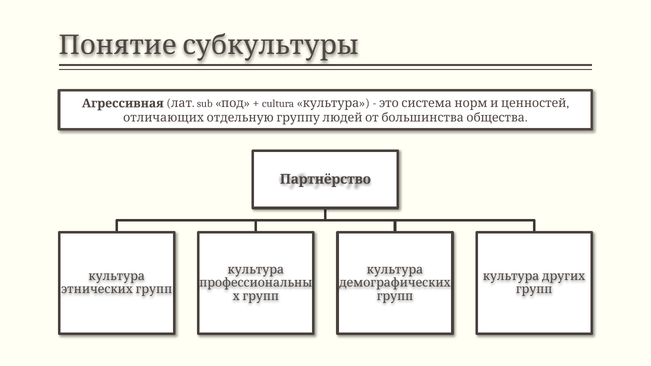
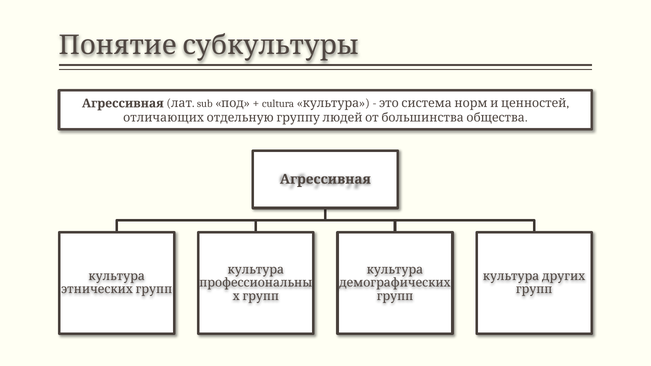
Партнёрство: Партнёрство -> Агрессивная (325, 179)
